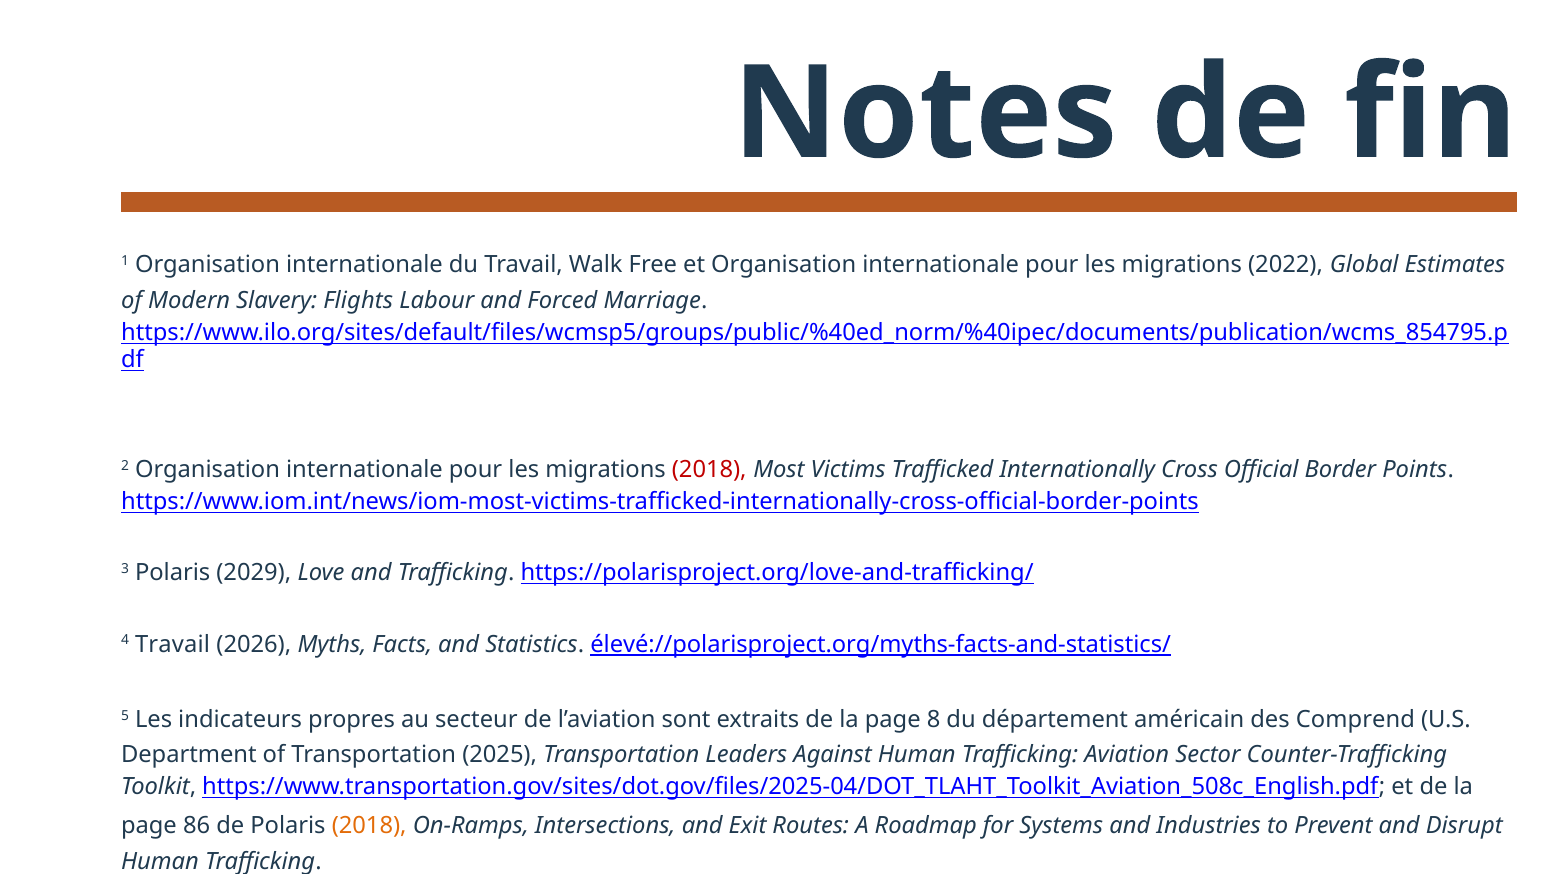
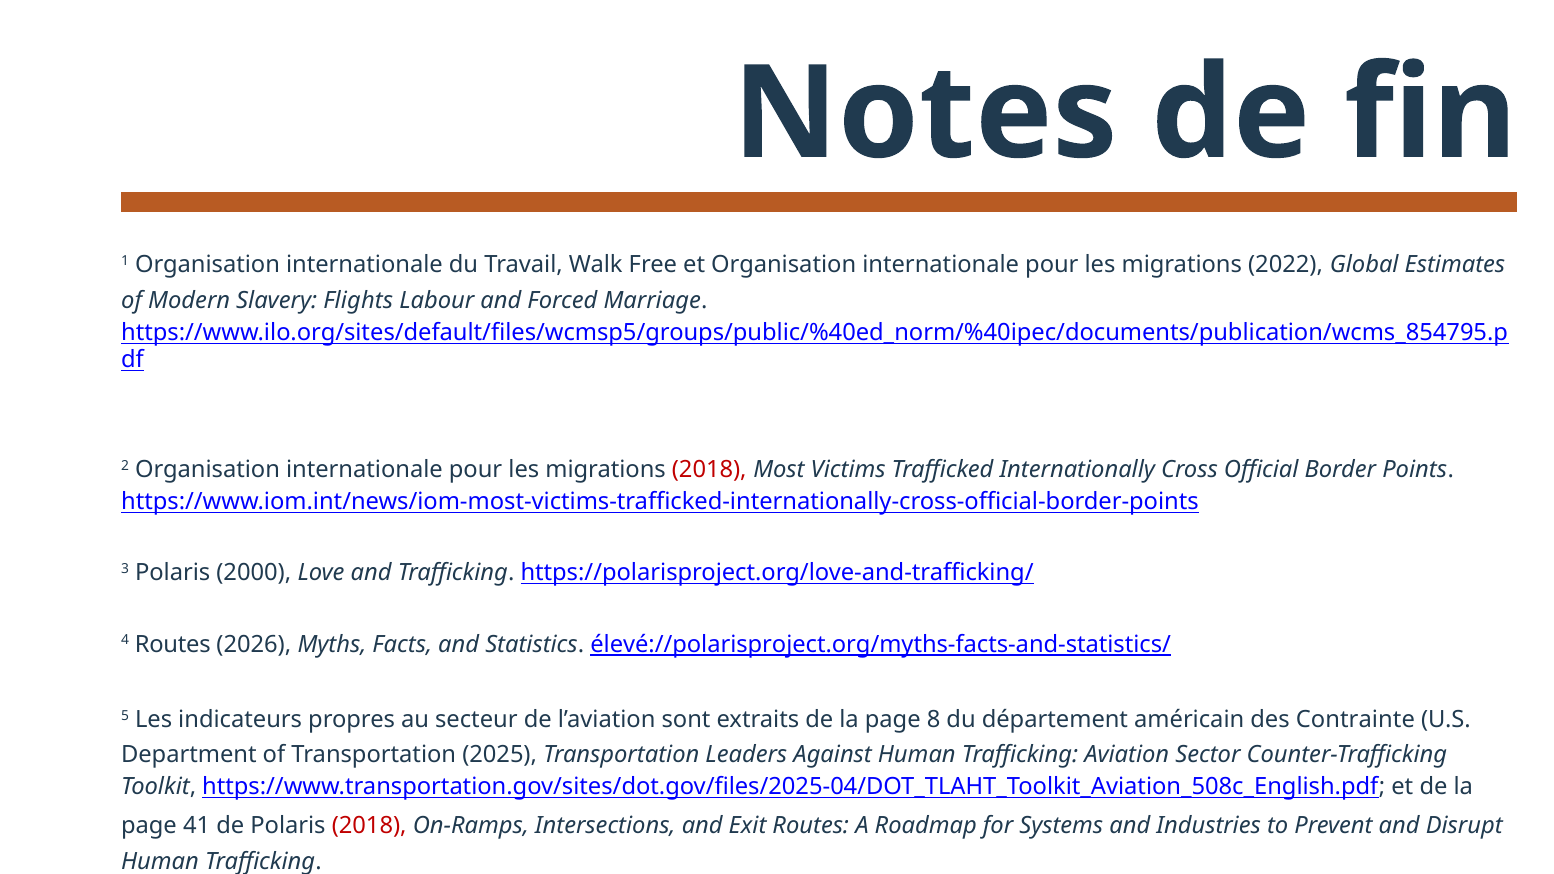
2029: 2029 -> 2000 (254, 573)
4 Travail: Travail -> Routes (173, 644)
Comprend: Comprend -> Contrainte (1355, 719)
86: 86 -> 41 (197, 826)
2018 colour: orange -> red (369, 826)
